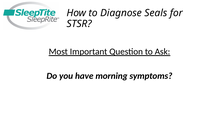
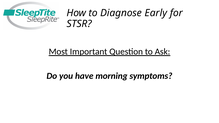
Seals: Seals -> Early (156, 13)
